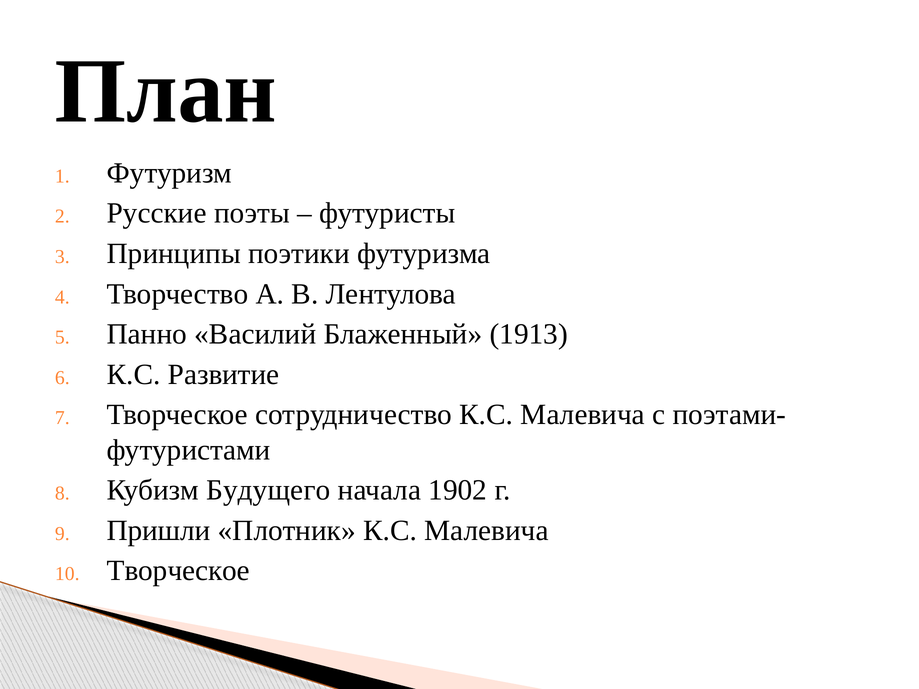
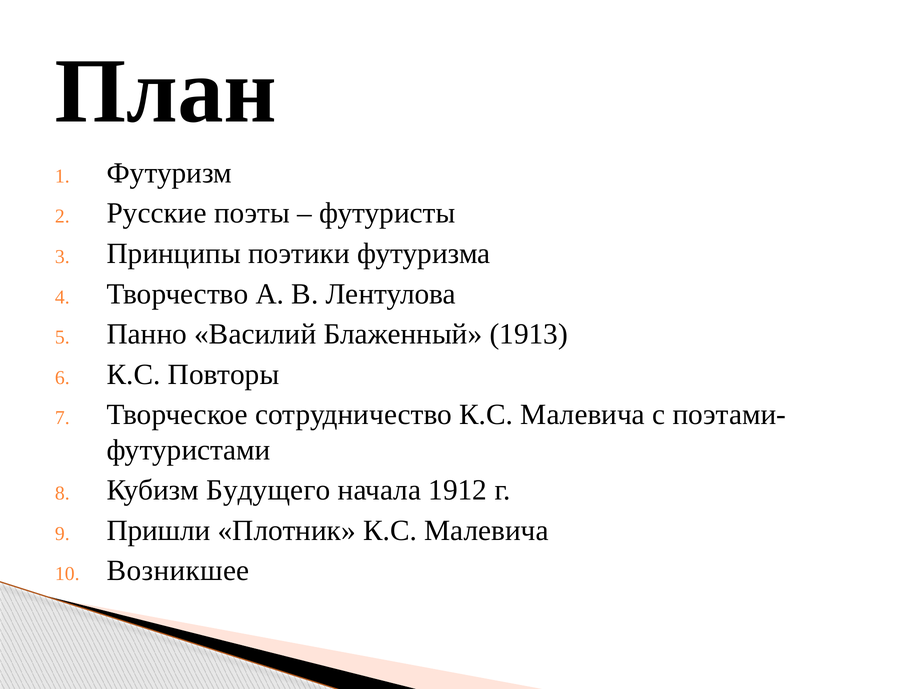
Развитие: Развитие -> Повторы (224, 375)
1902: 1902 -> 1912 (458, 490)
Творческое: Творческое -> Возникшее (178, 571)
